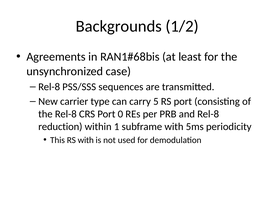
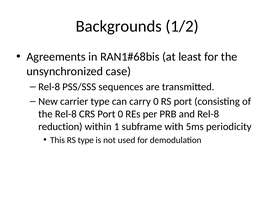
carry 5: 5 -> 0 (156, 102)
RS with: with -> type (86, 140)
